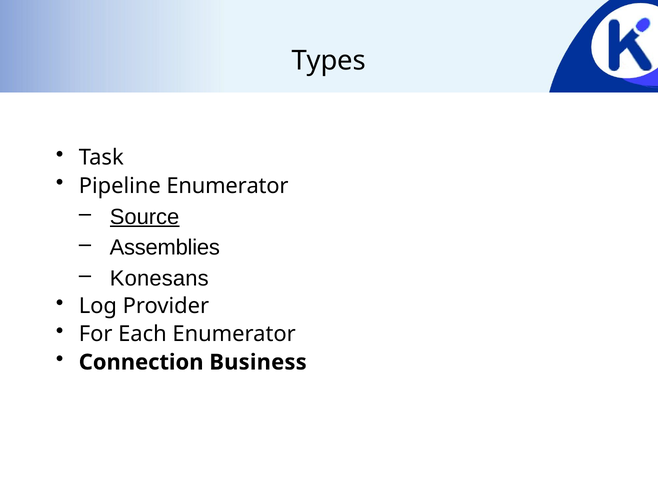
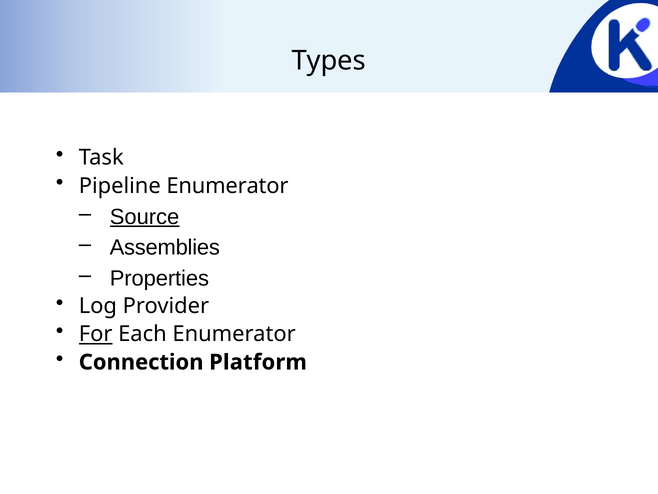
Konesans: Konesans -> Properties (159, 278)
For underline: none -> present (96, 334)
Business: Business -> Platform (258, 362)
